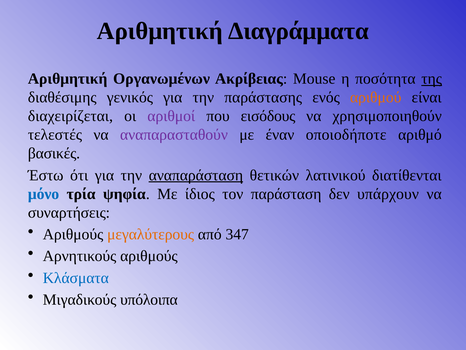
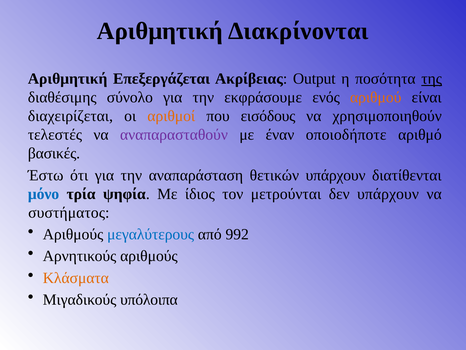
Διαγράμματα: Διαγράμματα -> Διακρίνονται (298, 31)
Οργανωμένων: Οργανωμένων -> Επεξεργάζεται (162, 79)
Mouse: Mouse -> Output (314, 79)
γενικός: γενικός -> σύνολο (130, 97)
παράστασης: παράστασης -> εκφράσουμε (263, 97)
αριθμοί colour: purple -> orange (171, 116)
αναπαράσταση underline: present -> none (196, 175)
θετικών λατινικού: λατινικού -> υπάρχουν (336, 175)
παράσταση: παράσταση -> μετρούνται (286, 194)
συναρτήσεις: συναρτήσεις -> συστήματος (69, 212)
μεγαλύτερους colour: orange -> blue (151, 234)
347: 347 -> 992 (237, 234)
Κλάσματα colour: blue -> orange (76, 277)
